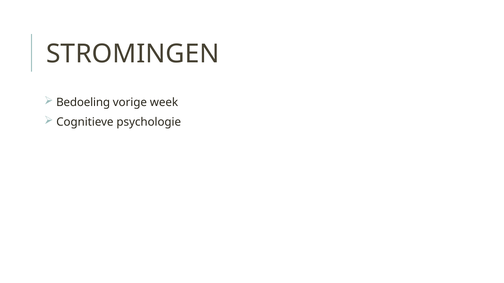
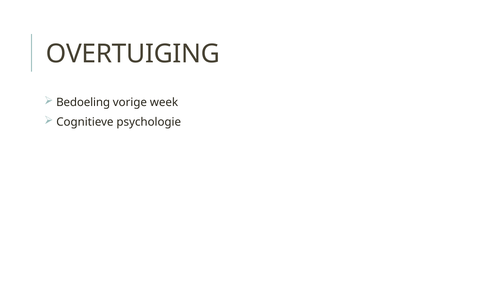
STROMINGEN: STROMINGEN -> OVERTUIGING (133, 54)
